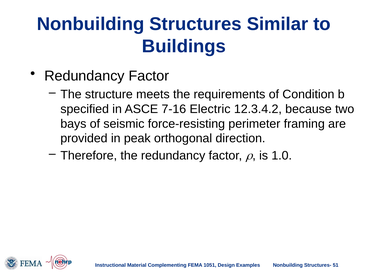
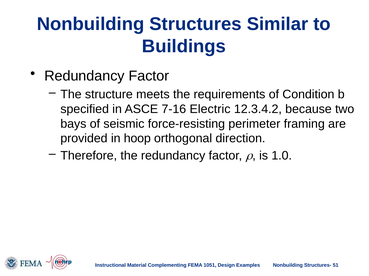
peak: peak -> hoop (137, 139)
